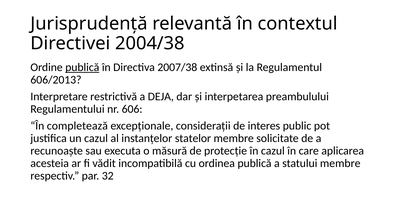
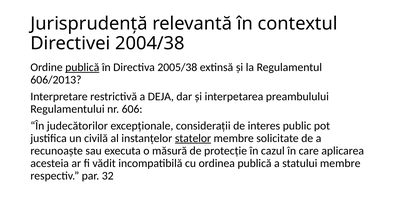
2007/38: 2007/38 -> 2005/38 (177, 67)
completează: completează -> judecătorilor (77, 126)
un cazul: cazul -> civilă (96, 138)
statelor underline: none -> present (193, 138)
